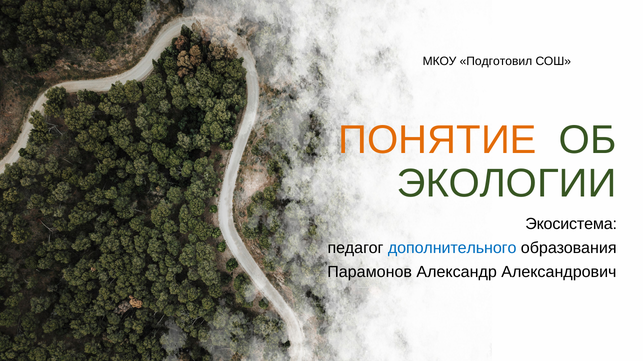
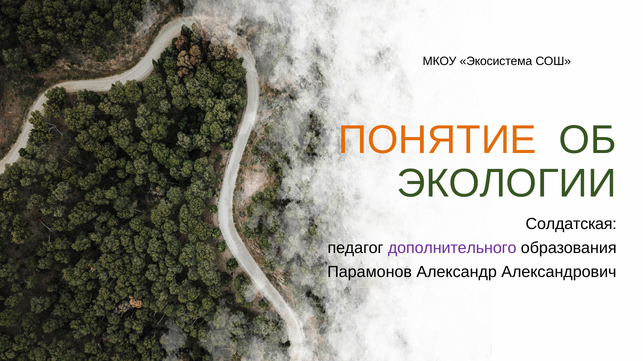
Подготовил: Подготовил -> Экосистема (496, 61)
Экосистема: Экосистема -> Солдатская (571, 224)
дополнительного colour: blue -> purple (452, 248)
